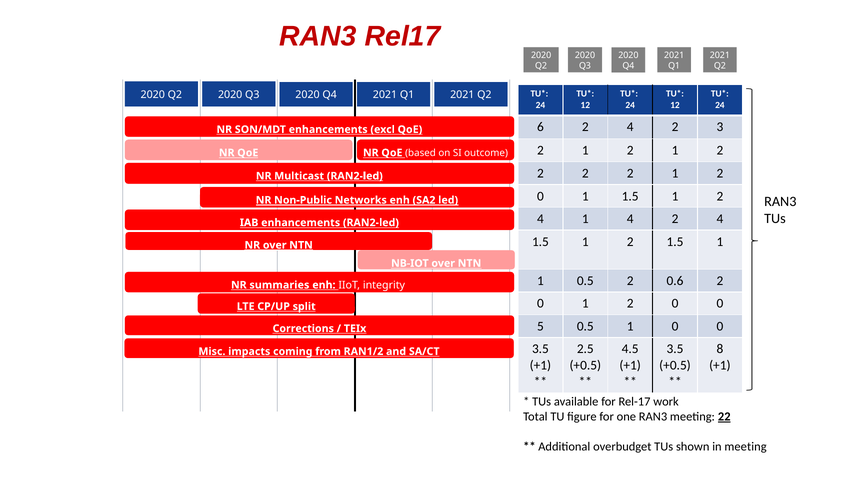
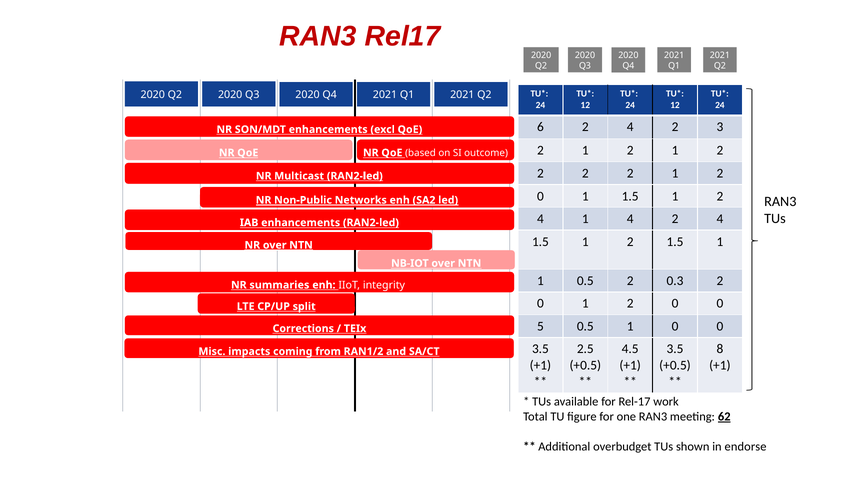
0.6: 0.6 -> 0.3 (675, 281)
22: 22 -> 62 (724, 416)
in meeting: meeting -> endorse (746, 446)
